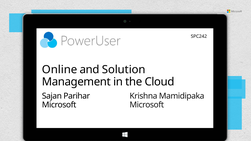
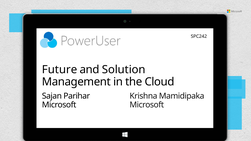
Online: Online -> Future (60, 70)
